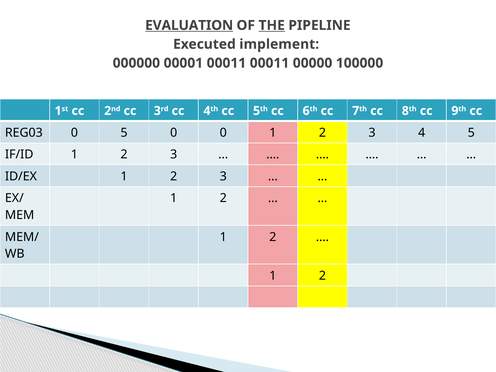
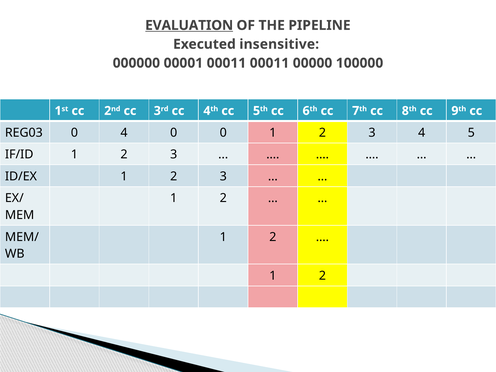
THE underline: present -> none (272, 25)
implement: implement -> insensitive (279, 44)
0 5: 5 -> 4 (124, 133)
